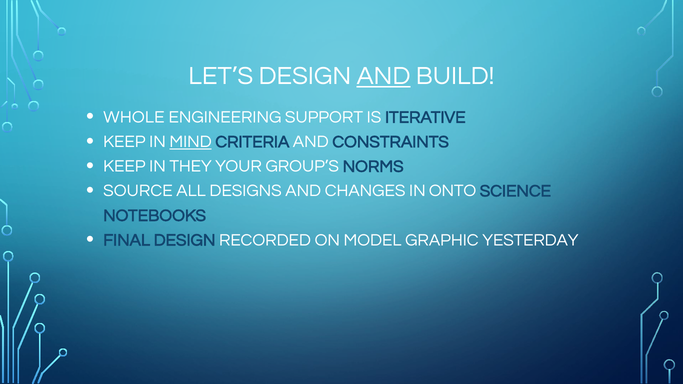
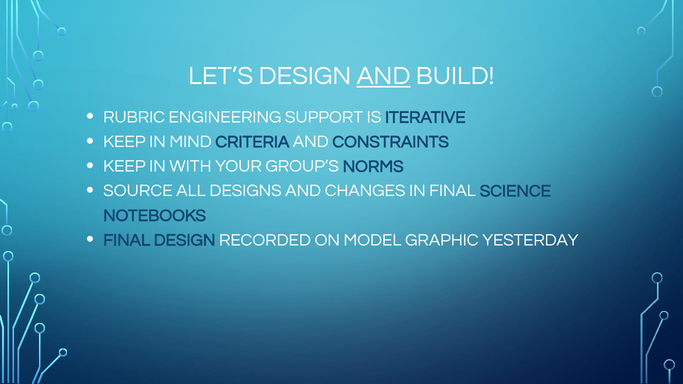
WHOLE: WHOLE -> RUBRIC (134, 117)
MIND underline: present -> none (191, 142)
THEY: THEY -> WITH (191, 166)
IN ONTO: ONTO -> FINAL (453, 191)
